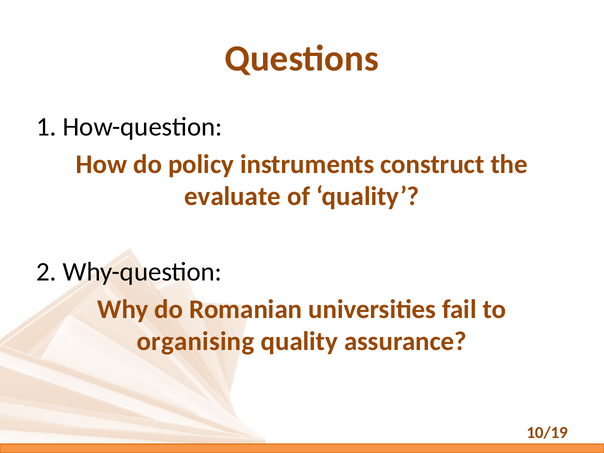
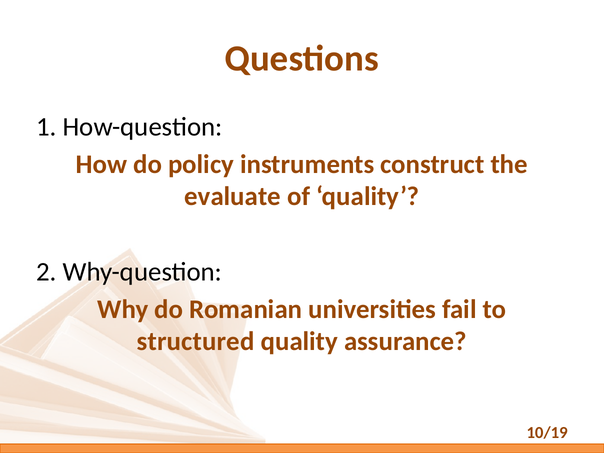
organising: organising -> structured (196, 342)
